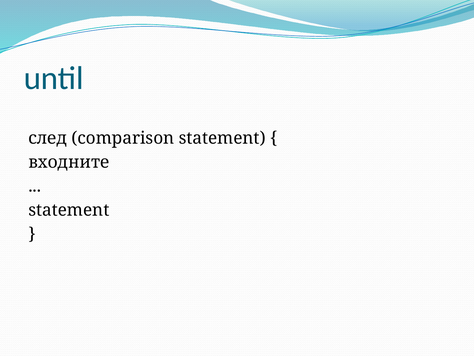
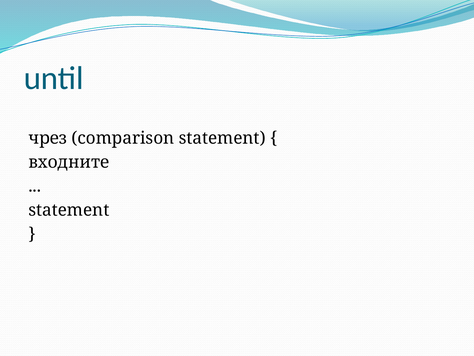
след: след -> чрез (48, 138)
